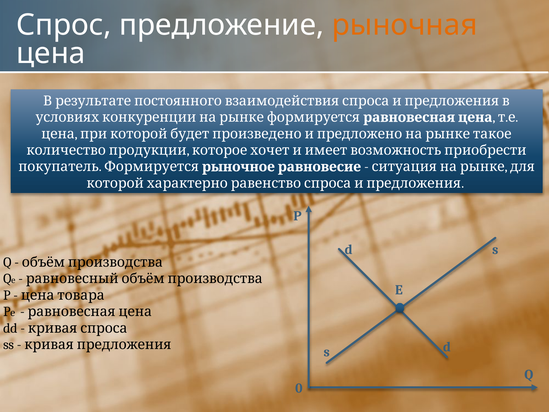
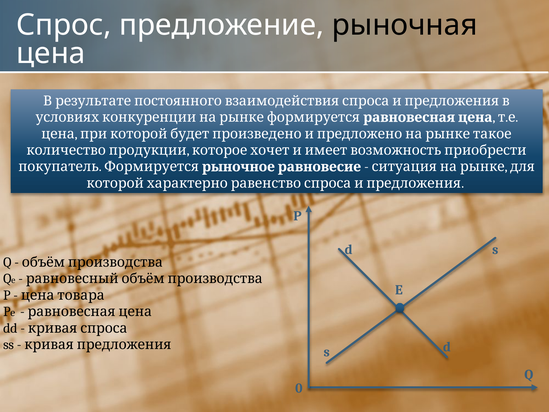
рыночная colour: orange -> black (405, 25)
